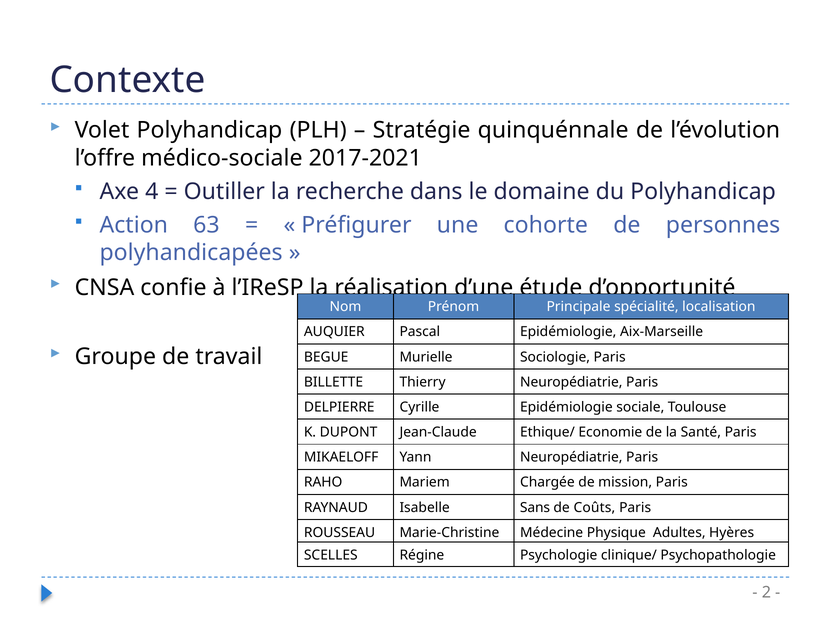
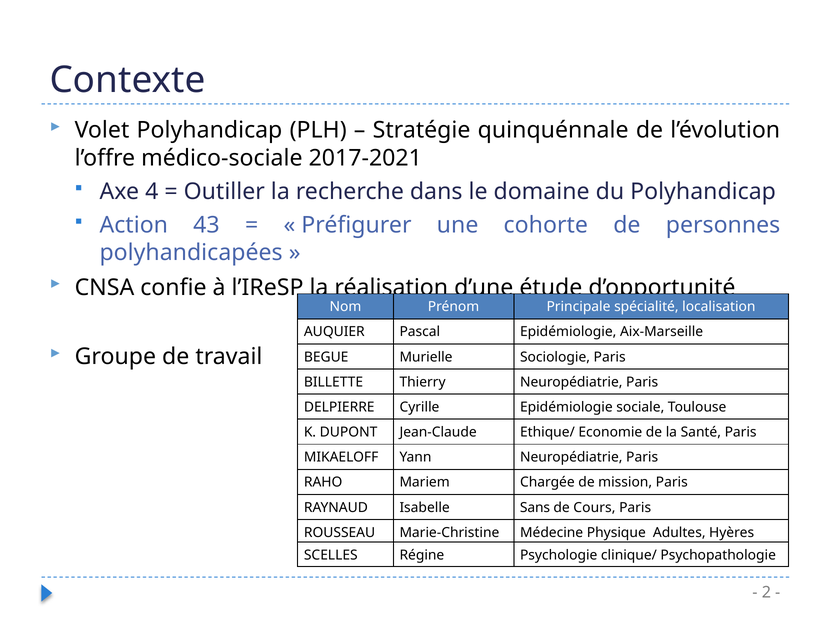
63: 63 -> 43 (206, 225)
Coûts: Coûts -> Cours (594, 508)
